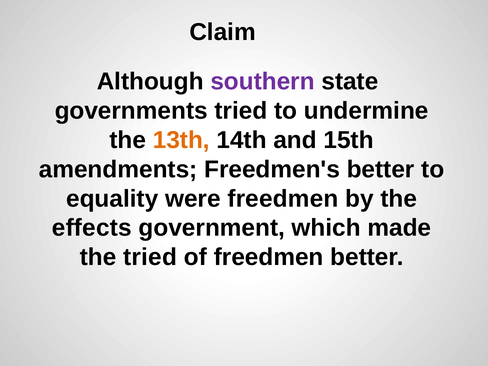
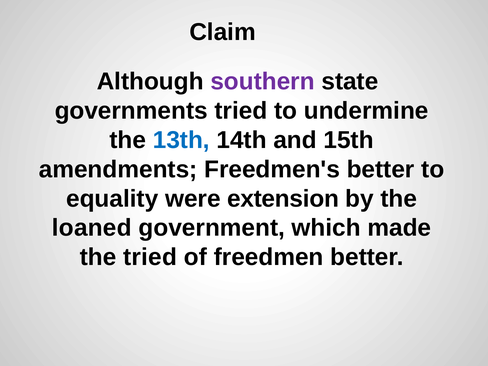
13th colour: orange -> blue (181, 140)
were freedmen: freedmen -> extension (283, 199)
effects: effects -> loaned (92, 228)
